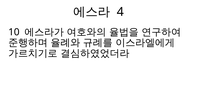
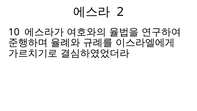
4: 4 -> 2 (120, 12)
